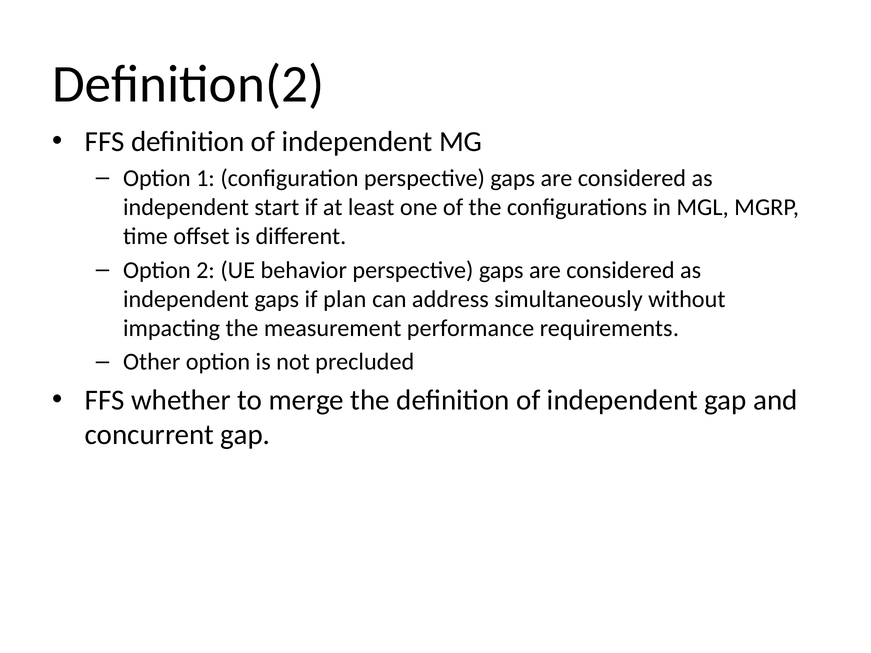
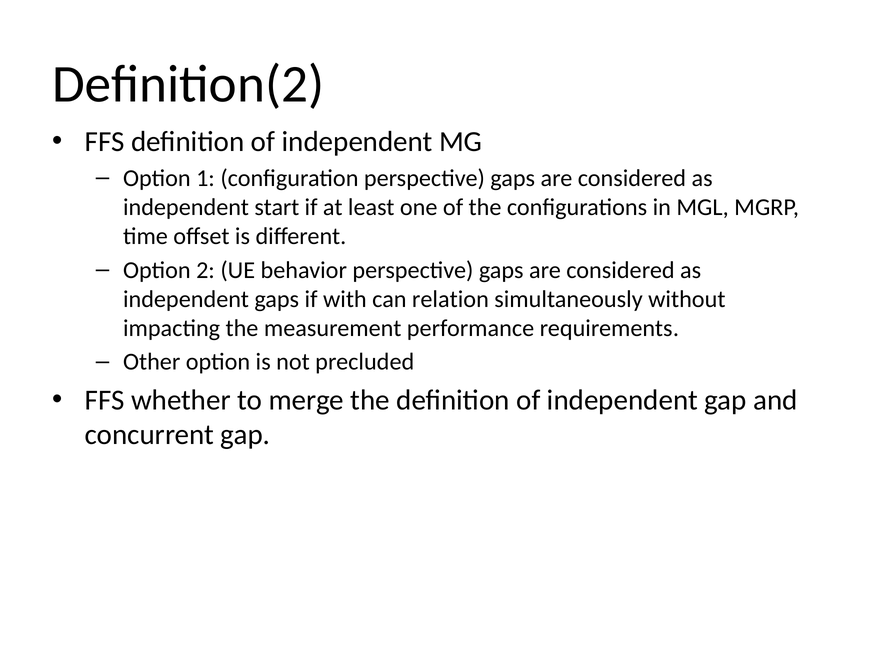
plan: plan -> with (345, 299)
address: address -> relation (450, 299)
